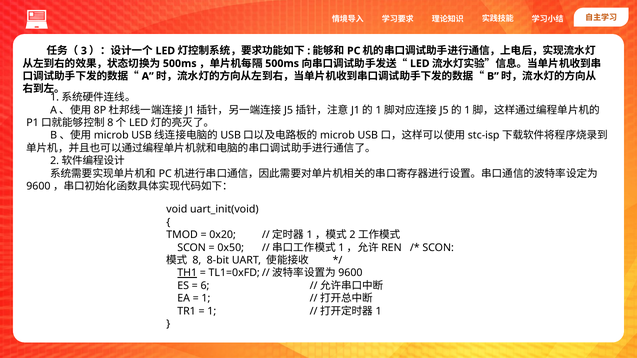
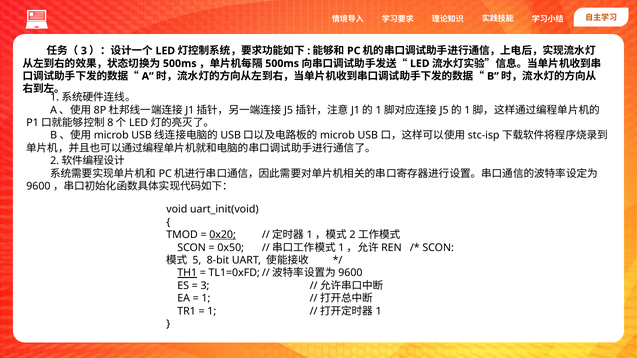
0x20 underline: none -> present (223, 235)
8: 8 -> 5 (197, 260)
6: 6 -> 3 (205, 286)
